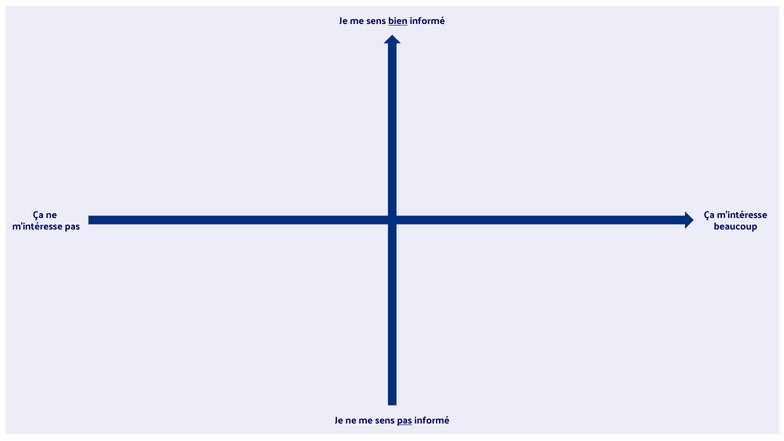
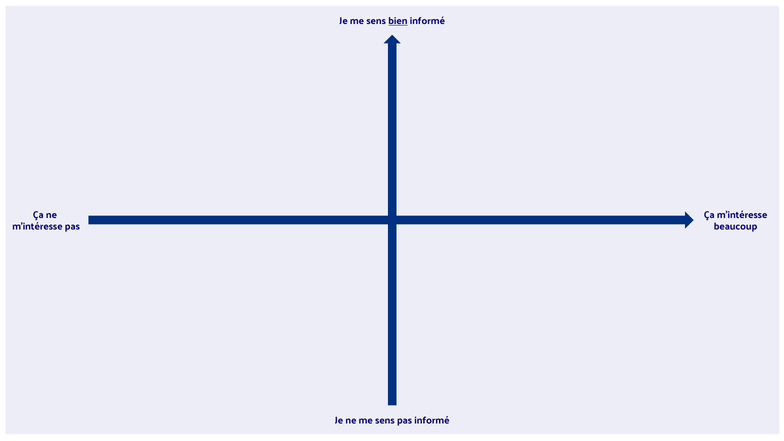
pas underline: present -> none (405, 420)
